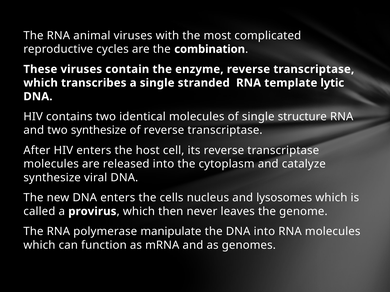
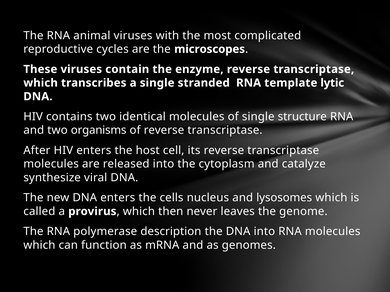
combination: combination -> microscopes (210, 49)
two synthesize: synthesize -> organisms (99, 130)
manipulate: manipulate -> description (171, 232)
